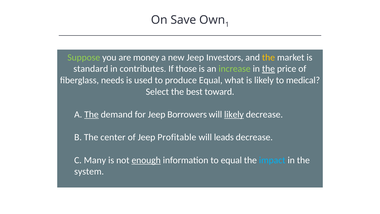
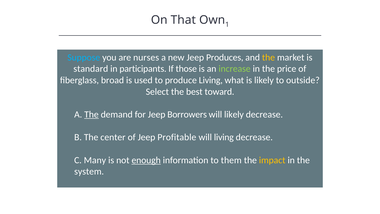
Save: Save -> That (183, 20)
Suppose colour: light green -> light blue (84, 57)
money: money -> nurses (146, 57)
Investors: Investors -> Produces (225, 57)
contributes: contributes -> participants (143, 69)
the underline: present -> none (268, 69)
needs: needs -> broad (113, 80)
produce Equal: Equal -> Living (211, 80)
medical: medical -> outside (303, 80)
likely underline: present -> none (234, 114)
will leads: leads -> living (224, 137)
to equal: equal -> them (231, 160)
impact colour: light blue -> yellow (272, 160)
